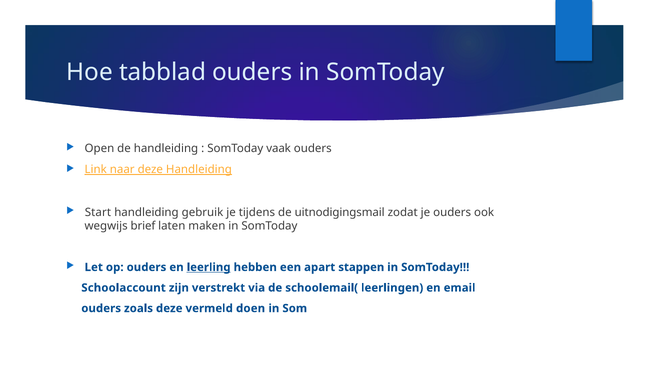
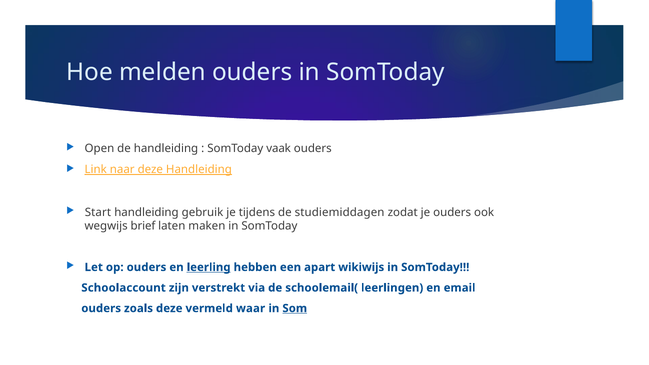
tabblad: tabblad -> melden (163, 72)
uitnodigingsmail: uitnodigingsmail -> studiemiddagen (340, 212)
stappen: stappen -> wikiwijs (361, 267)
doen: doen -> waar (251, 308)
Som underline: none -> present (295, 308)
